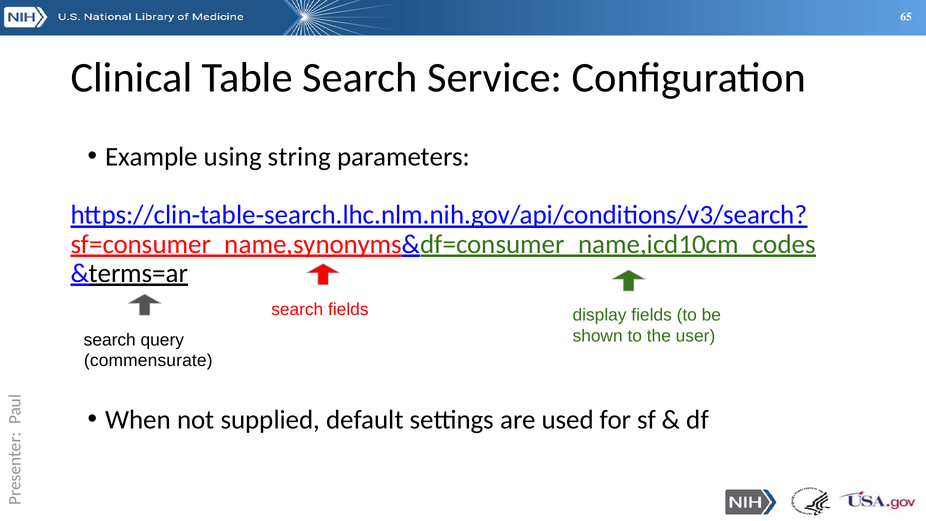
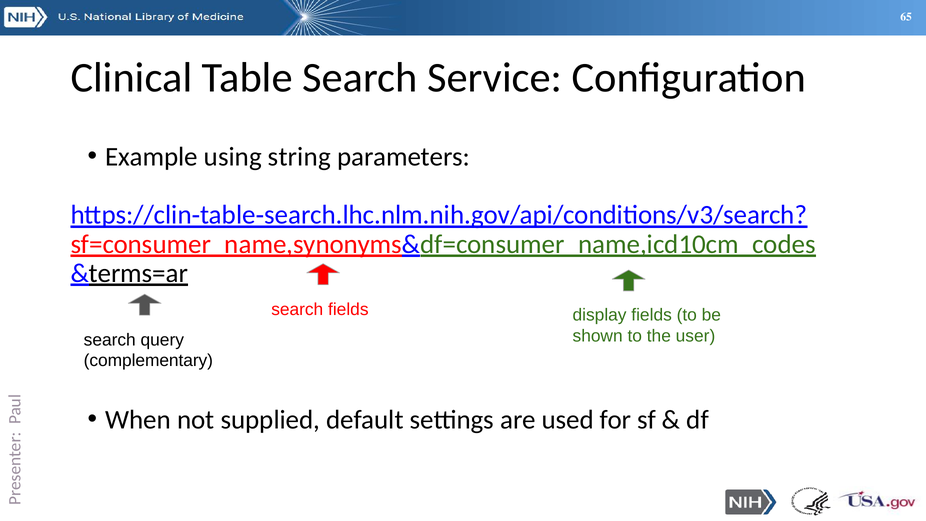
commensurate: commensurate -> complementary (148, 361)
